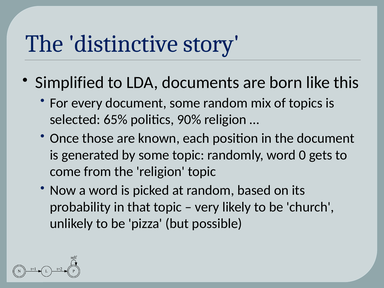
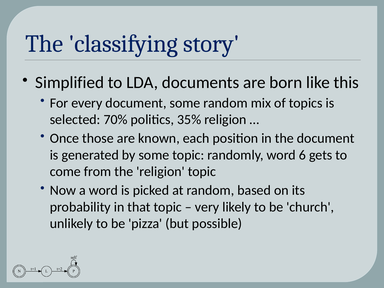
distinctive: distinctive -> classifying (123, 44)
65%: 65% -> 70% (116, 120)
90%: 90% -> 35% (189, 120)
0: 0 -> 6 (302, 155)
